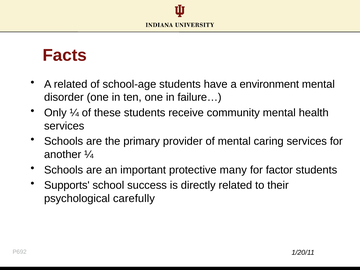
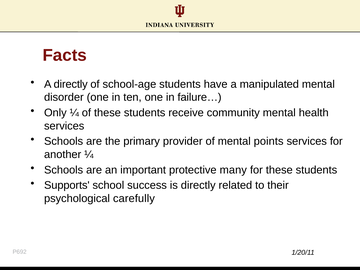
A related: related -> directly (71, 84)
environment: environment -> manipulated (269, 84)
caring: caring -> points (269, 141)
for factor: factor -> these (279, 170)
